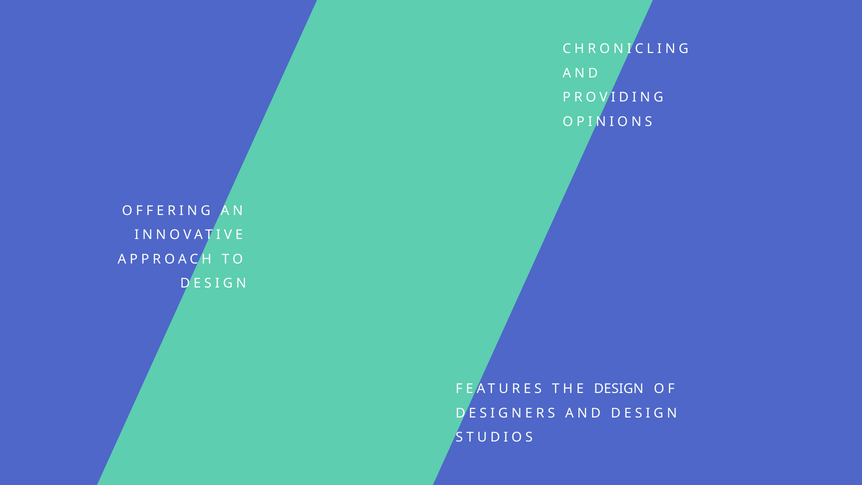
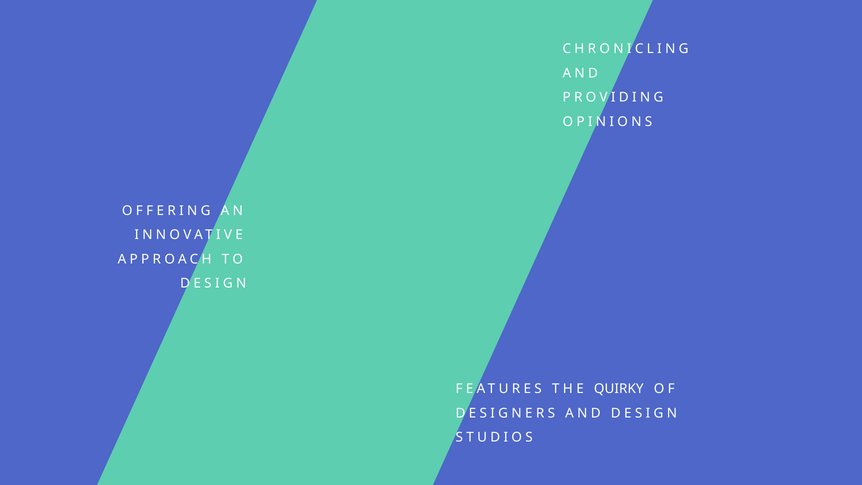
DESIGN: DESIGN -> QUIRKY (619, 389)
